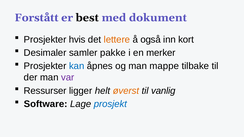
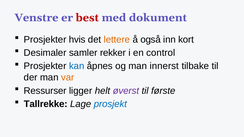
Forstått: Forstått -> Venstre (37, 18)
best colour: black -> red (87, 18)
pakke: pakke -> rekker (113, 53)
merker: merker -> control (161, 53)
mappe: mappe -> innerst (164, 66)
var colour: purple -> orange (68, 78)
øverst colour: orange -> purple (126, 91)
vanlig: vanlig -> første (163, 91)
Software: Software -> Tallrekke (46, 104)
